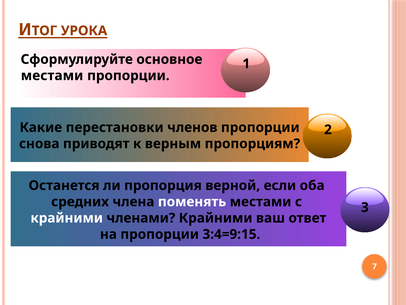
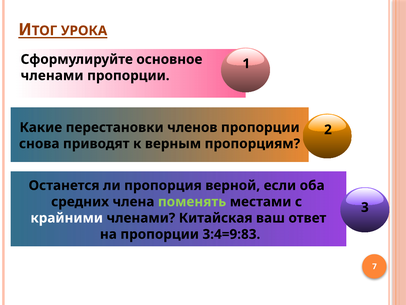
местами: местами -> членами (52, 76)
поменять colour: white -> light green (192, 201)
членами Крайними: Крайними -> Китайская (216, 218)
3:4=9:15: 3:4=9:15 -> 3:4=9:83 (231, 234)
